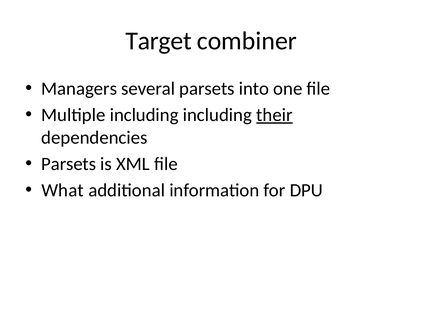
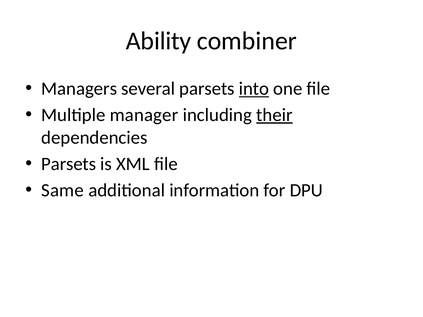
Target: Target -> Ability (159, 41)
into underline: none -> present (254, 89)
Multiple including: including -> manager (144, 115)
What: What -> Same (63, 190)
